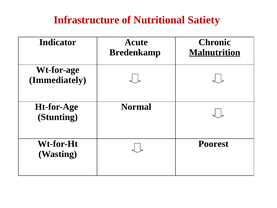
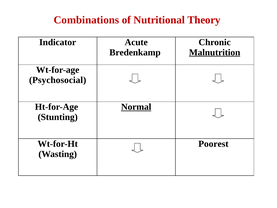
Infrastructure: Infrastructure -> Combinations (86, 20)
Satiety: Satiety -> Theory (204, 20)
Immediately: Immediately -> Psychosocial (58, 80)
Normal underline: none -> present (136, 107)
